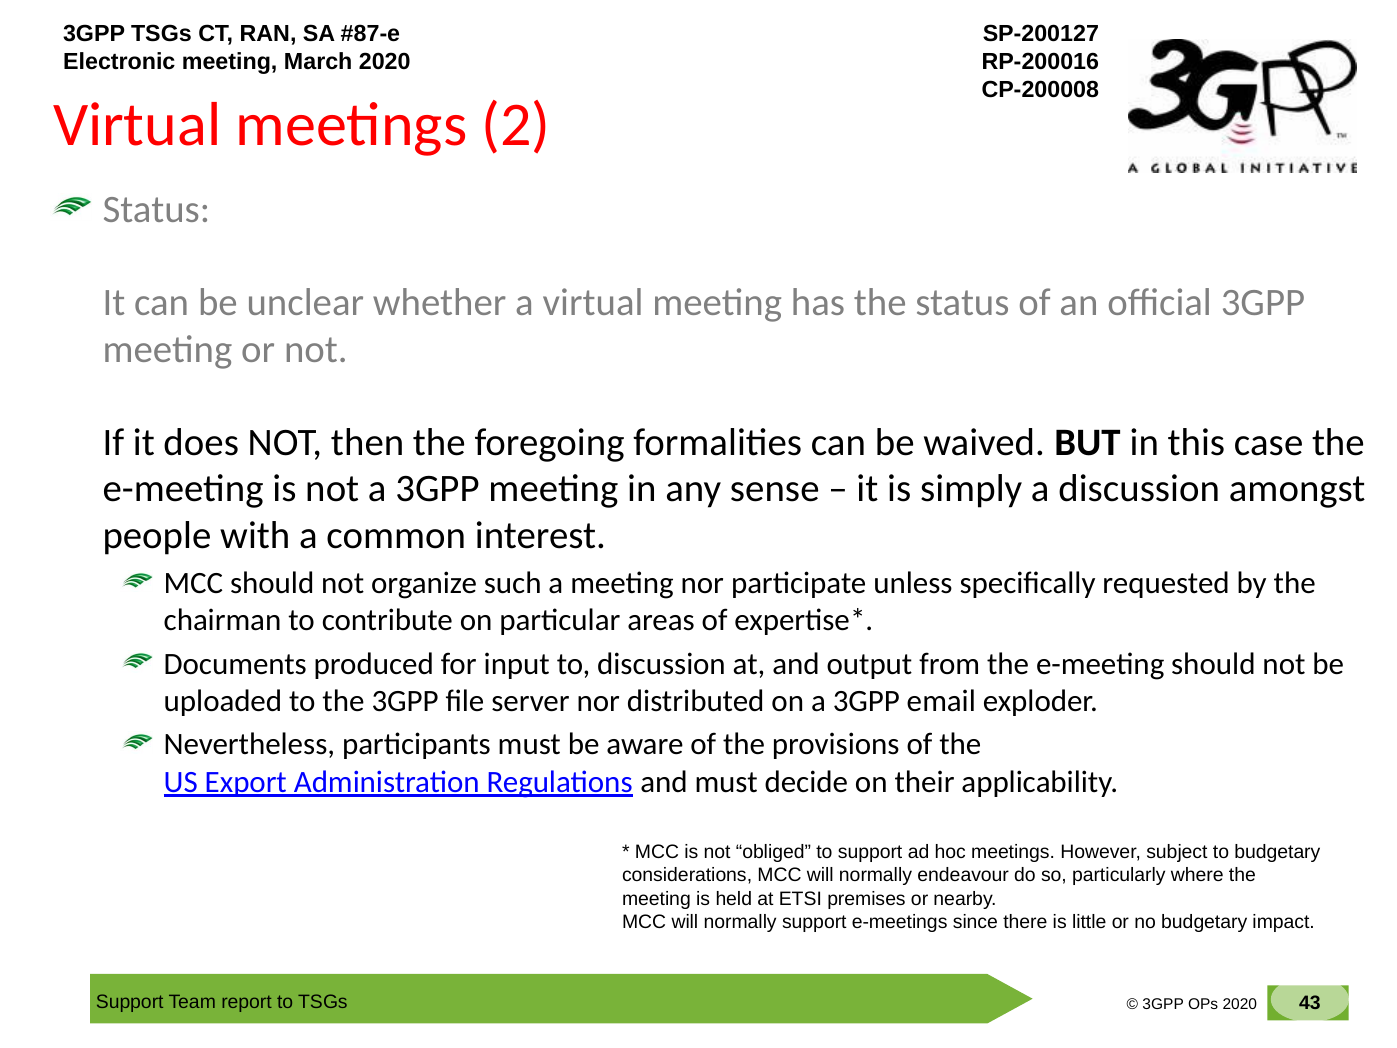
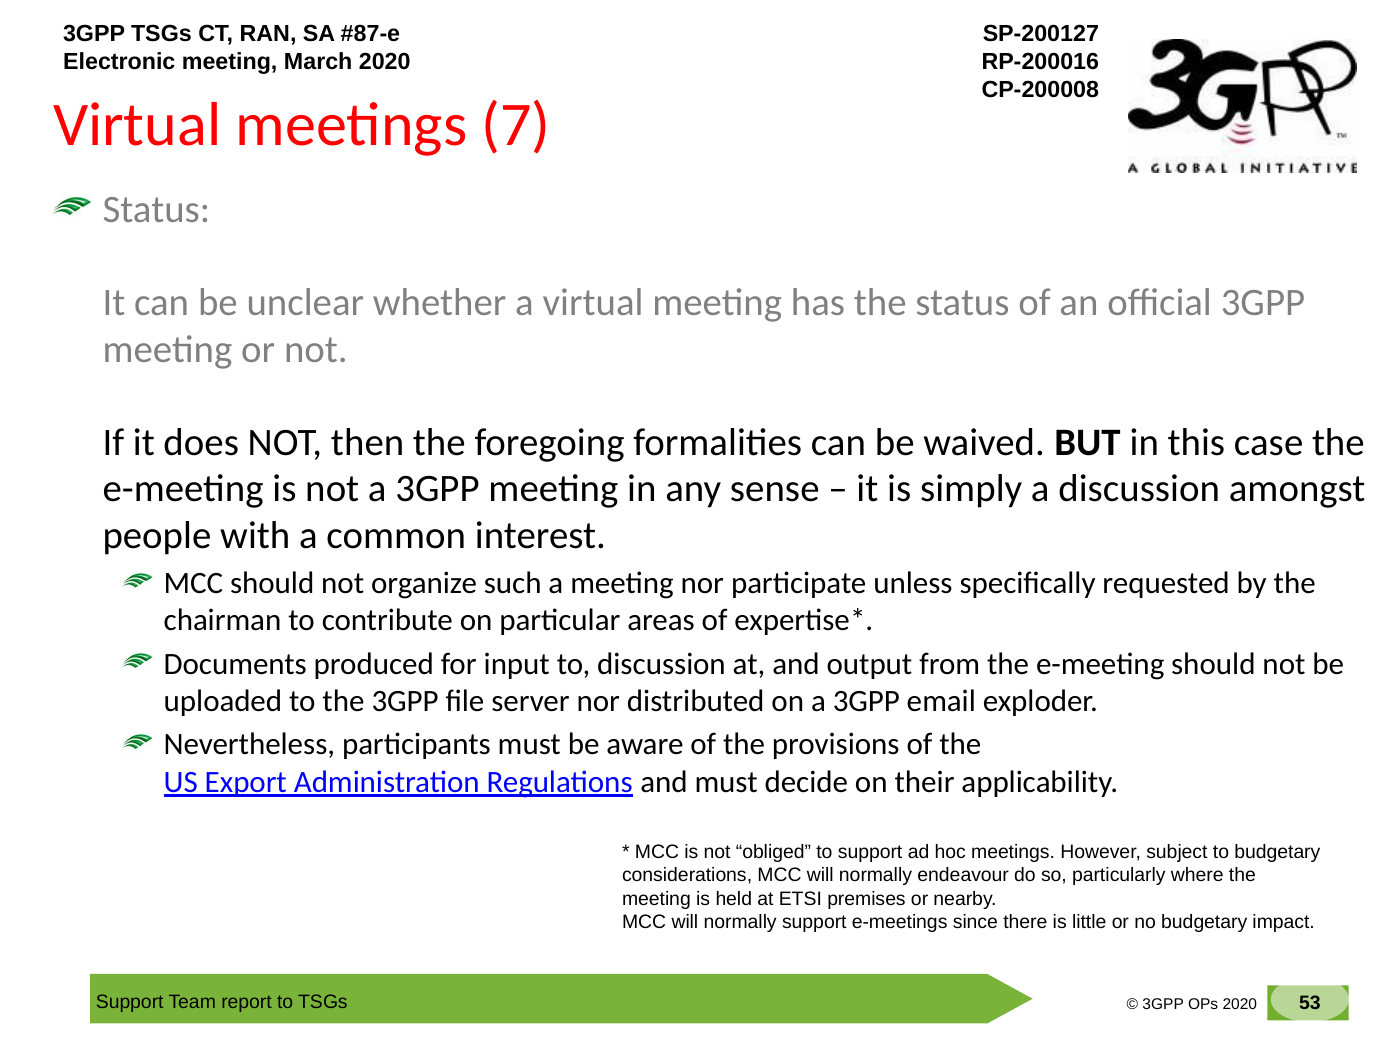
2: 2 -> 7 (516, 125)
43: 43 -> 53 (1310, 1003)
